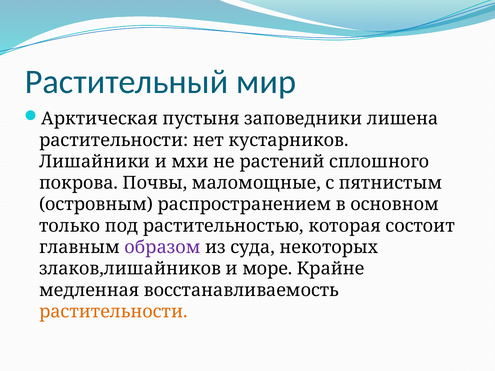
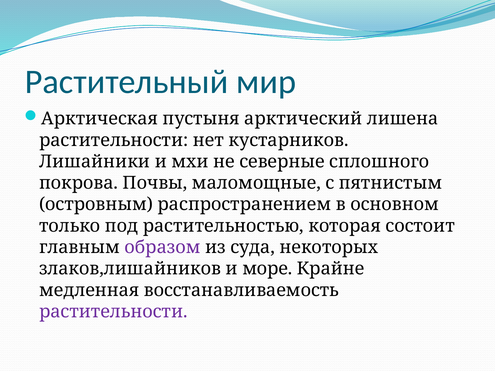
заповедники: заповедники -> арктический (303, 119)
растений: растений -> северные (282, 162)
растительности colour: orange -> purple (113, 312)
